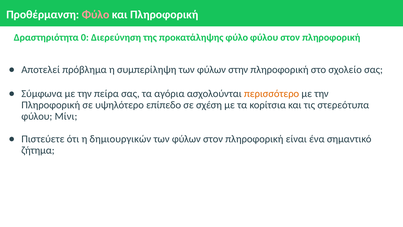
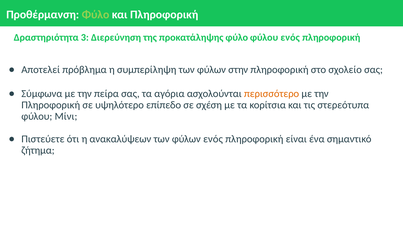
Φύλο colour: pink -> light green (96, 14)
0: 0 -> 3 (85, 37)
φύλου στον: στον -> ενός (290, 37)
δημιουργικών: δημιουργικών -> ανακαλύψεων (120, 139)
φύλων στον: στον -> ενός (213, 139)
